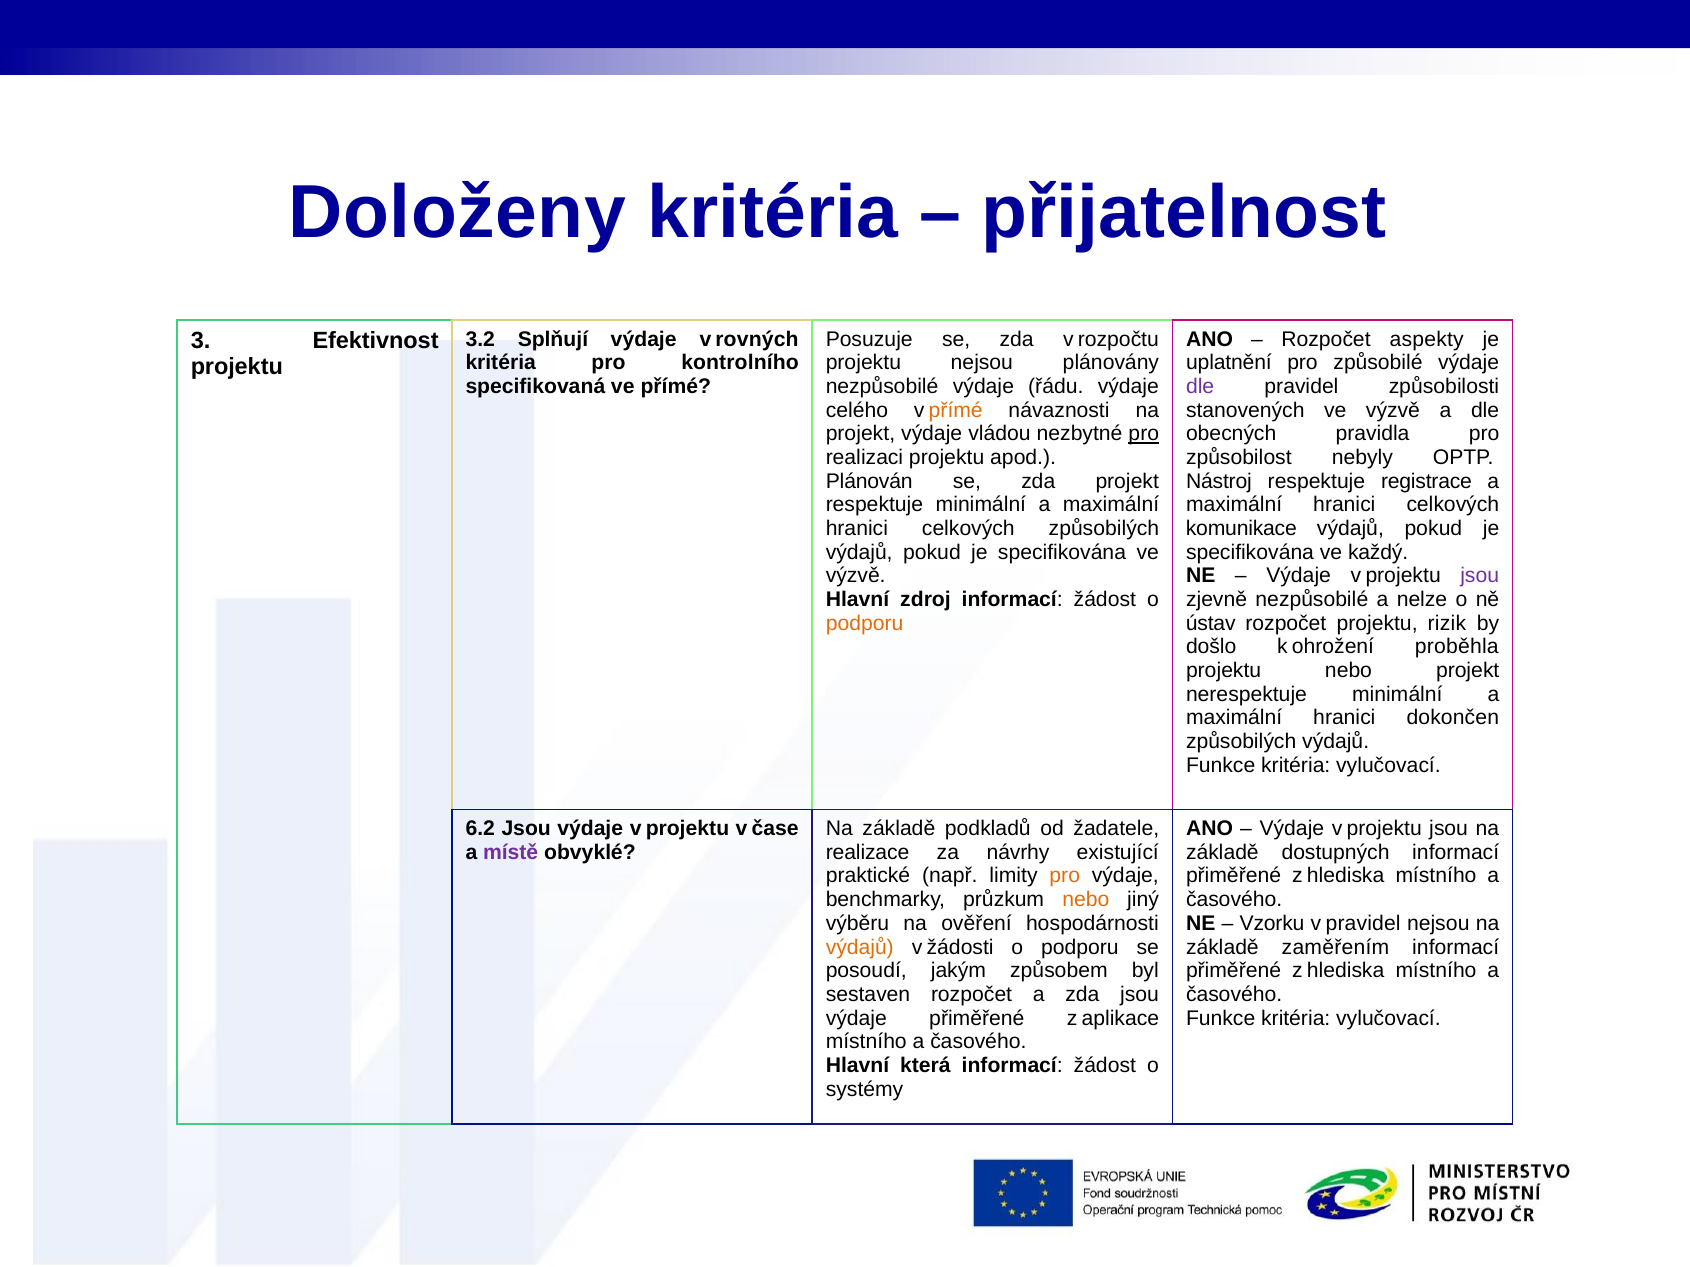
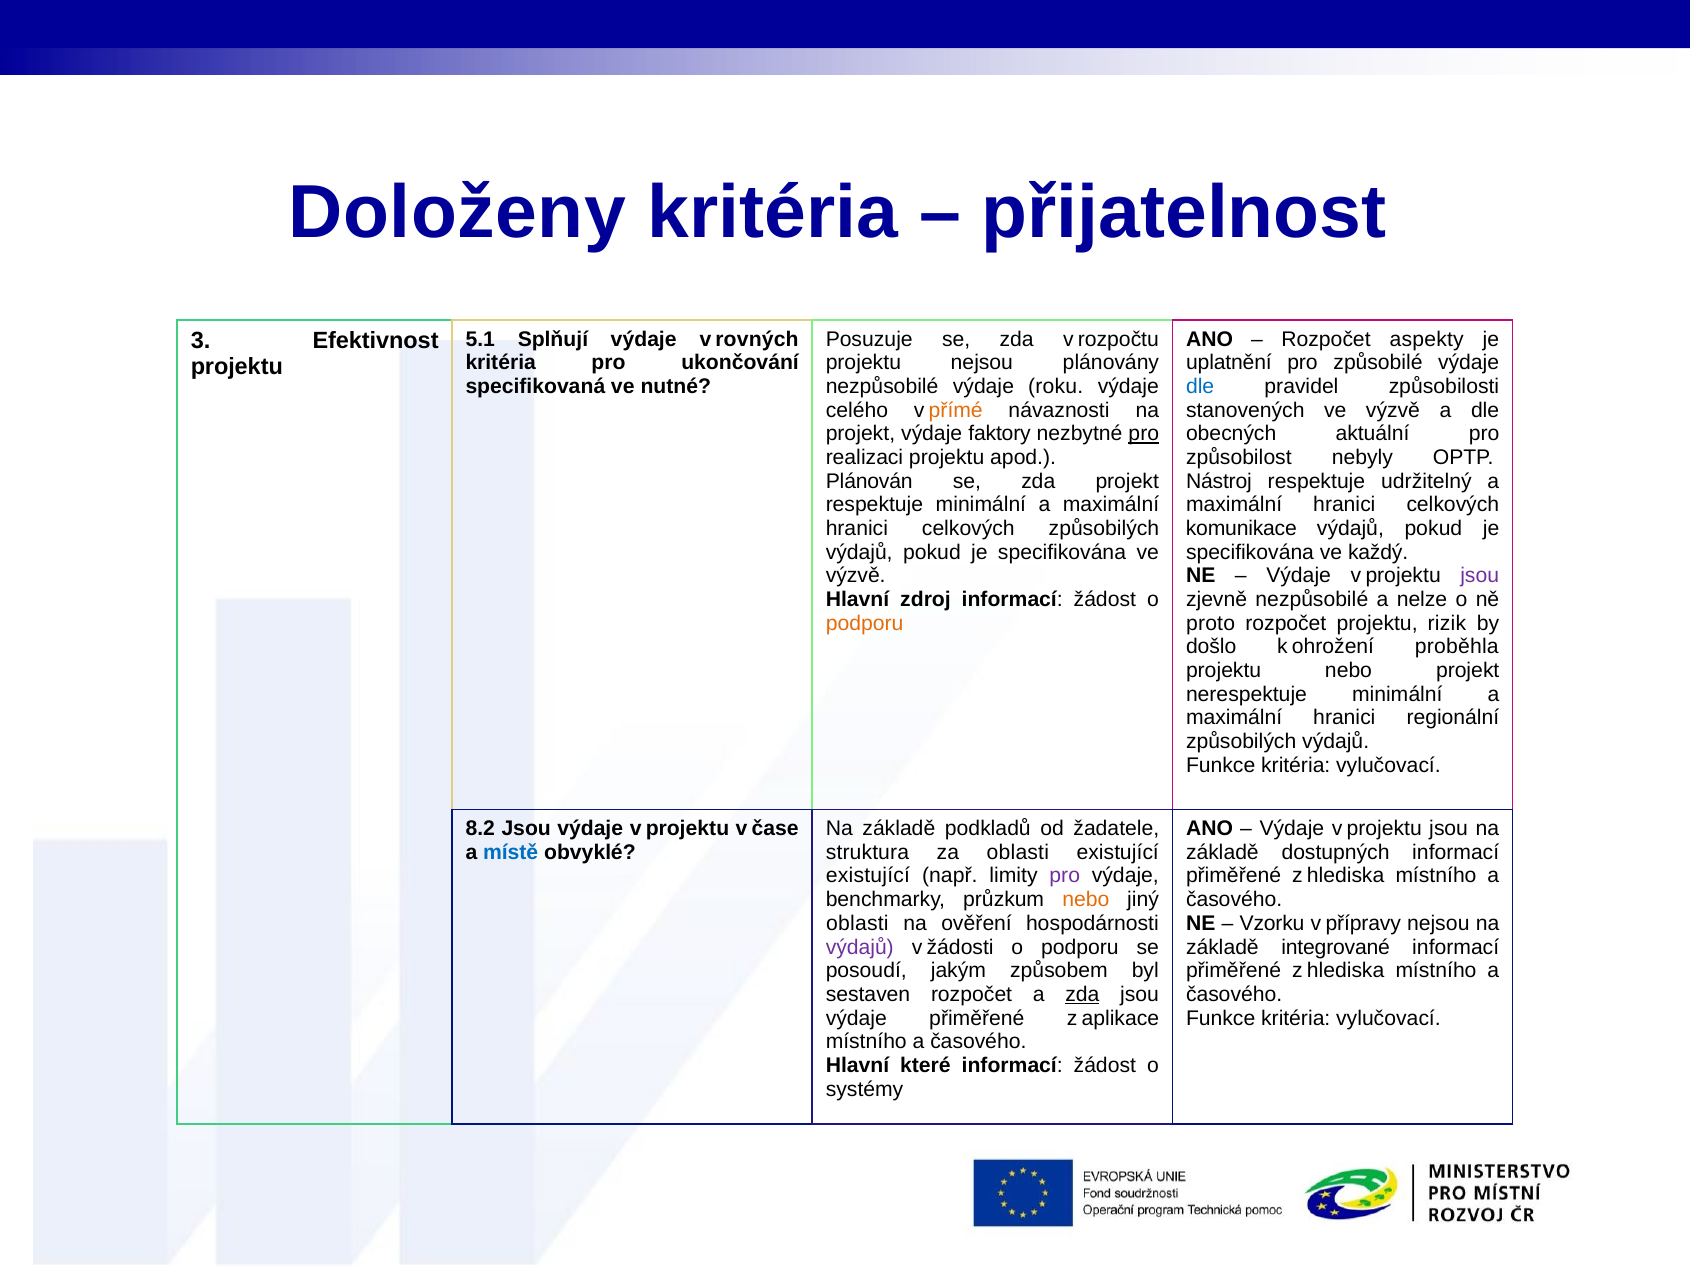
3.2: 3.2 -> 5.1 (480, 339)
kontrolního: kontrolního -> ukončování (740, 363)
ve přímé: přímé -> nutné (676, 387)
řádu: řádu -> roku (1056, 387)
dle colour: purple -> blue (1200, 387)
vládou: vládou -> faktory (1000, 434)
pravidla: pravidla -> aktuální (1373, 434)
registrace: registrace -> udržitelný (1426, 481)
ústav: ústav -> proto (1211, 623)
dokončen: dokončen -> regionální (1453, 718)
6.2: 6.2 -> 8.2 (480, 829)
místě colour: purple -> blue (511, 853)
realizace: realizace -> struktura (867, 853)
za návrhy: návrhy -> oblasti (1018, 853)
praktické: praktické -> existující (868, 876)
pro colour: orange -> purple (1065, 876)
výběru: výběru -> oblasti (857, 924)
v pravidel: pravidel -> přípravy (1363, 924)
výdajů colour: orange -> purple (860, 947)
zaměřením: zaměřením -> integrované (1336, 947)
zda underline: none -> present (1082, 995)
která: která -> které (925, 1066)
